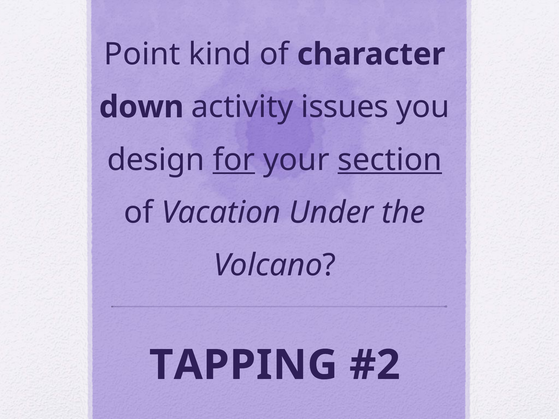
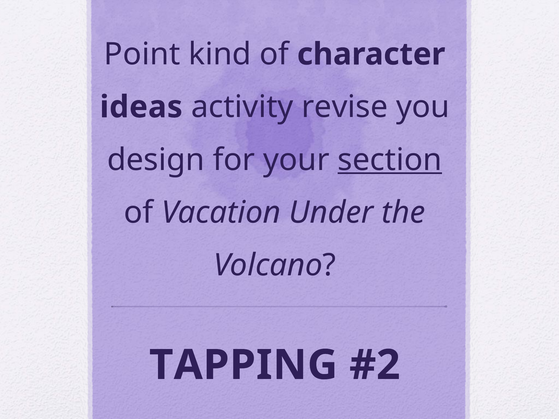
down: down -> ideas (141, 107)
issues: issues -> revise (345, 107)
for underline: present -> none (234, 160)
